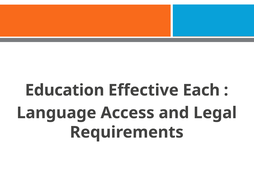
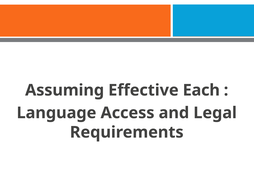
Education: Education -> Assuming (65, 90)
